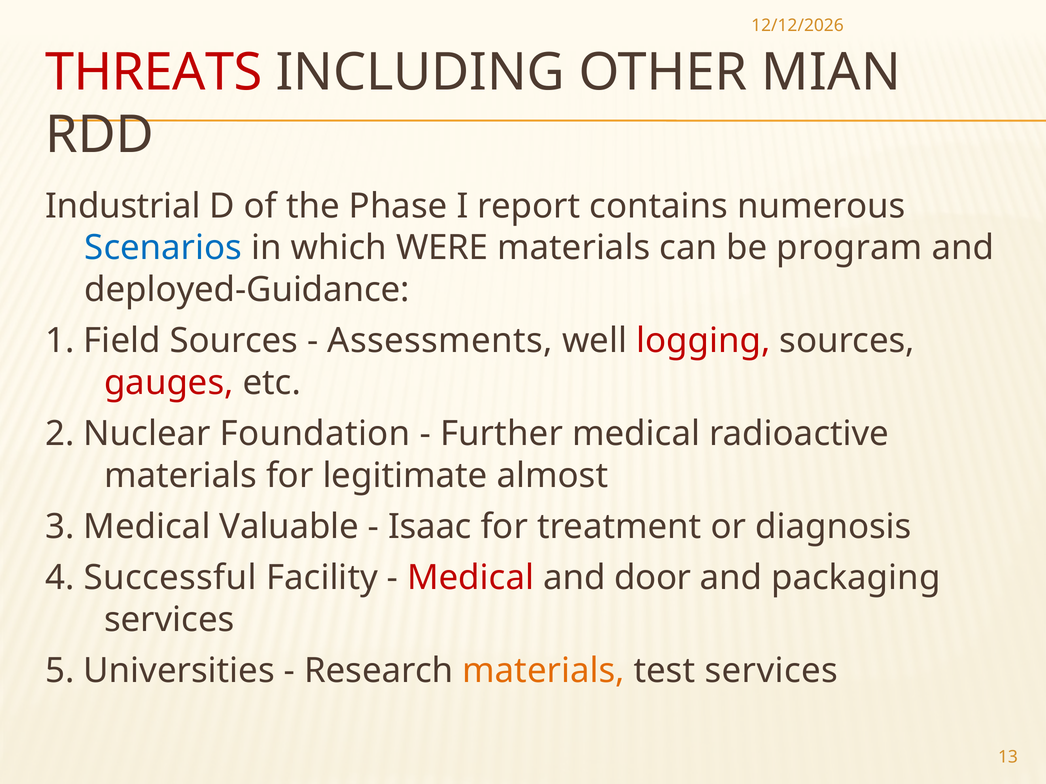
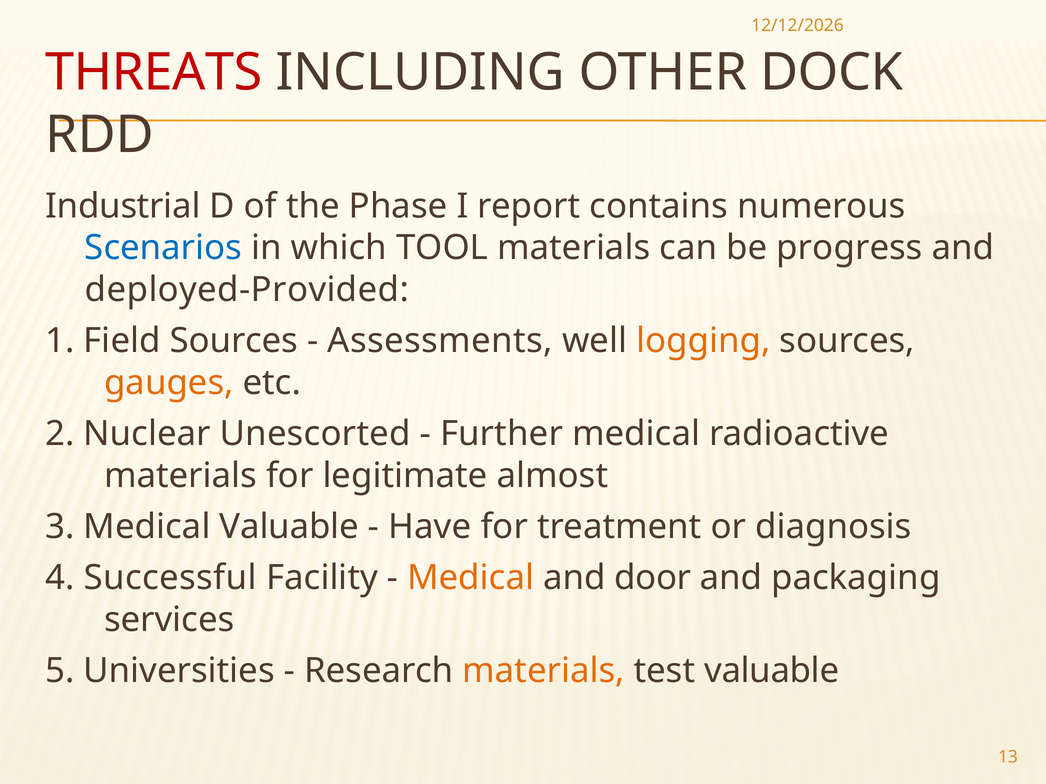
MIAN: MIAN -> DOCK (832, 72)
WERE: WERE -> TOOL (442, 248)
program: program -> progress (850, 248)
deployed-Guidance: deployed-Guidance -> deployed-Provided (247, 290)
logging colour: red -> orange (703, 341)
gauges colour: red -> orange (169, 383)
Foundation: Foundation -> Unescorted (315, 434)
Isaac: Isaac -> Have (430, 527)
Medical colour: red -> orange (471, 578)
test services: services -> valuable (772, 671)
